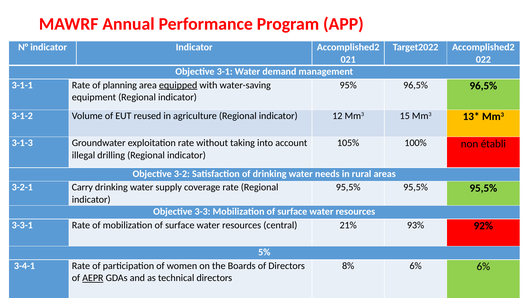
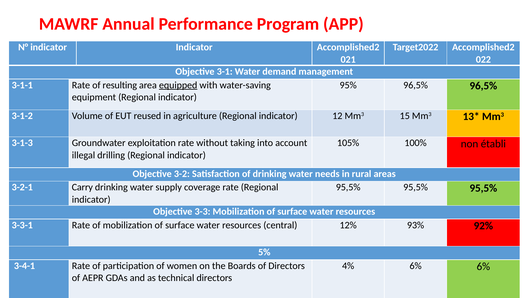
planning: planning -> resulting (120, 85)
21%: 21% -> 12% (348, 225)
8%: 8% -> 4% (348, 266)
AEPR underline: present -> none (93, 278)
